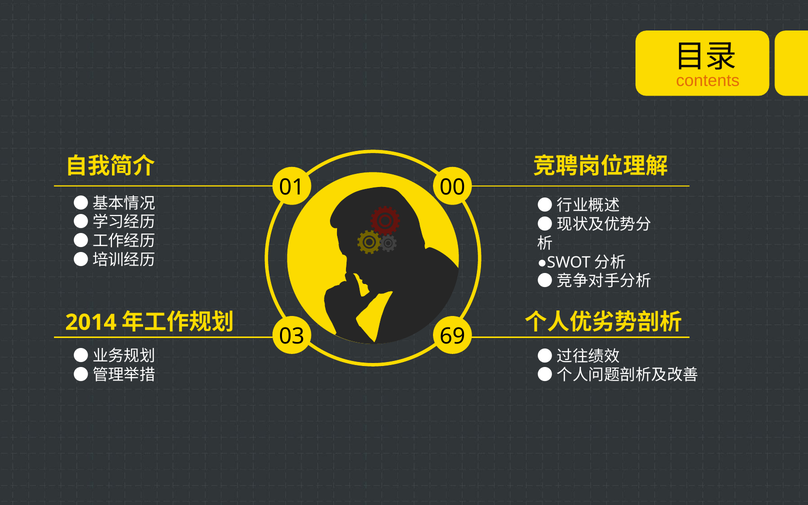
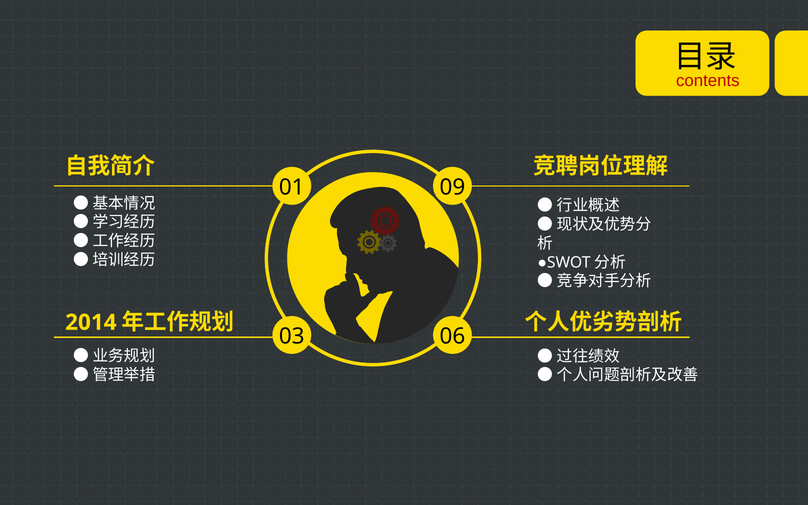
contents colour: orange -> red (708, 81)
00: 00 -> 09 (452, 187)
69: 69 -> 06 (452, 336)
